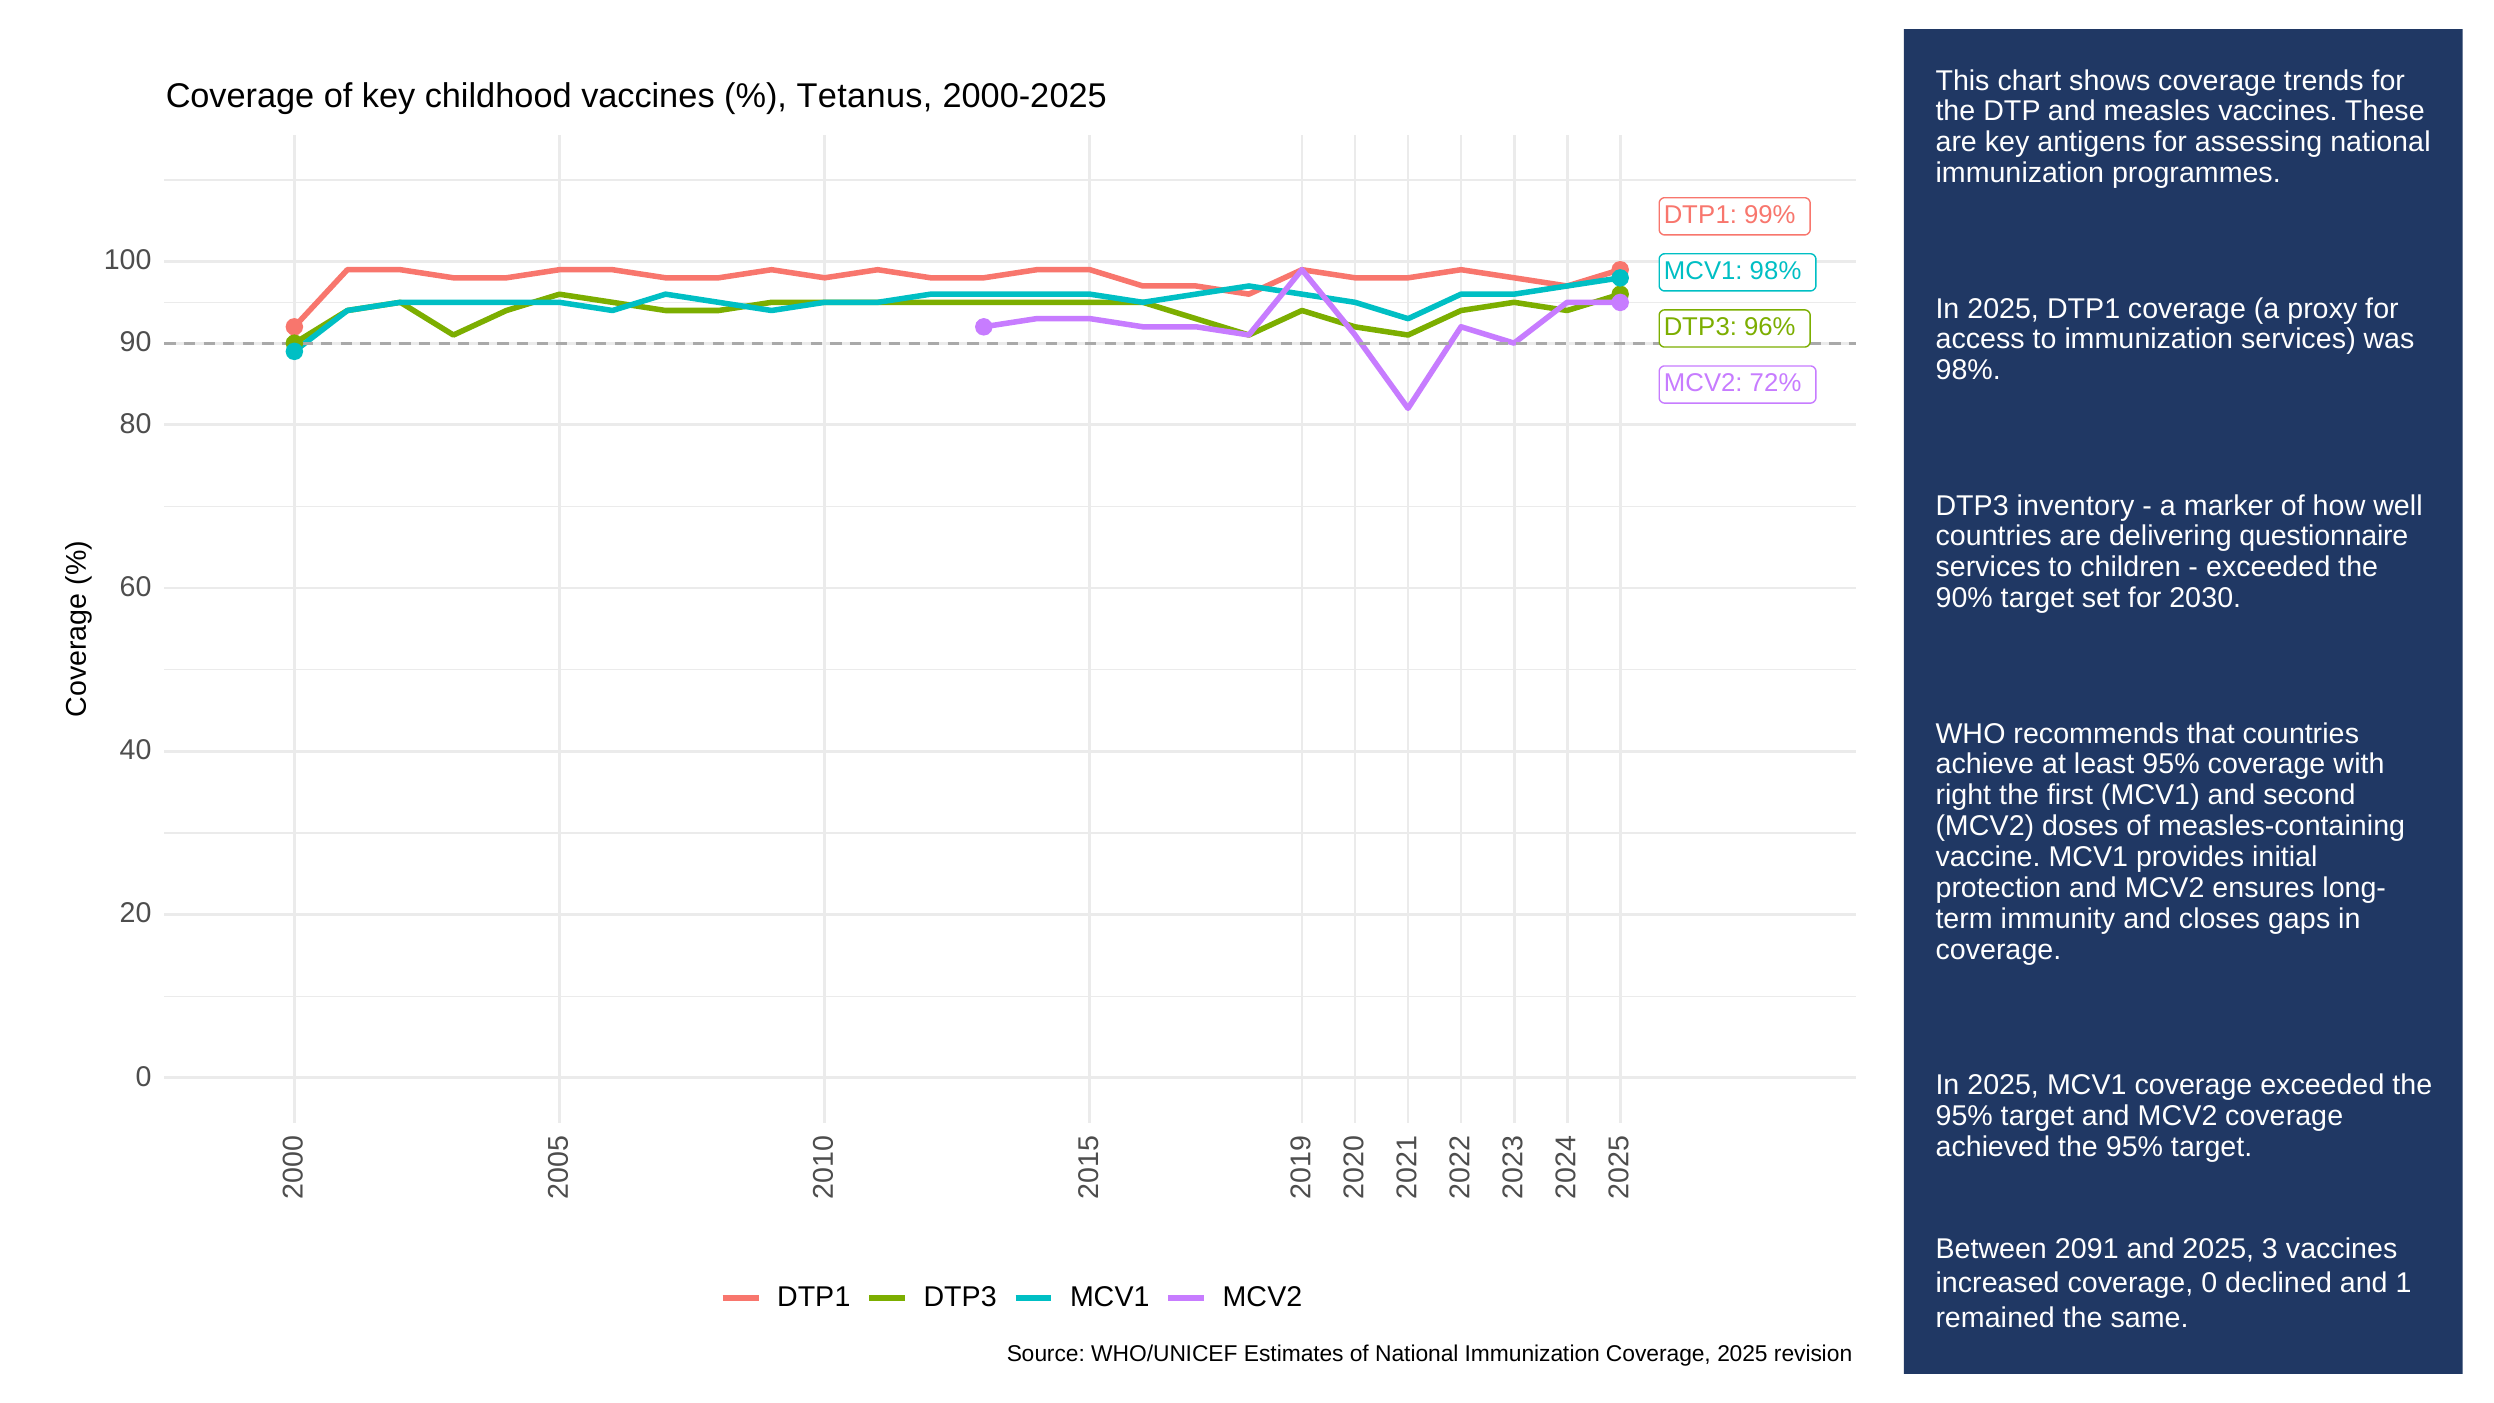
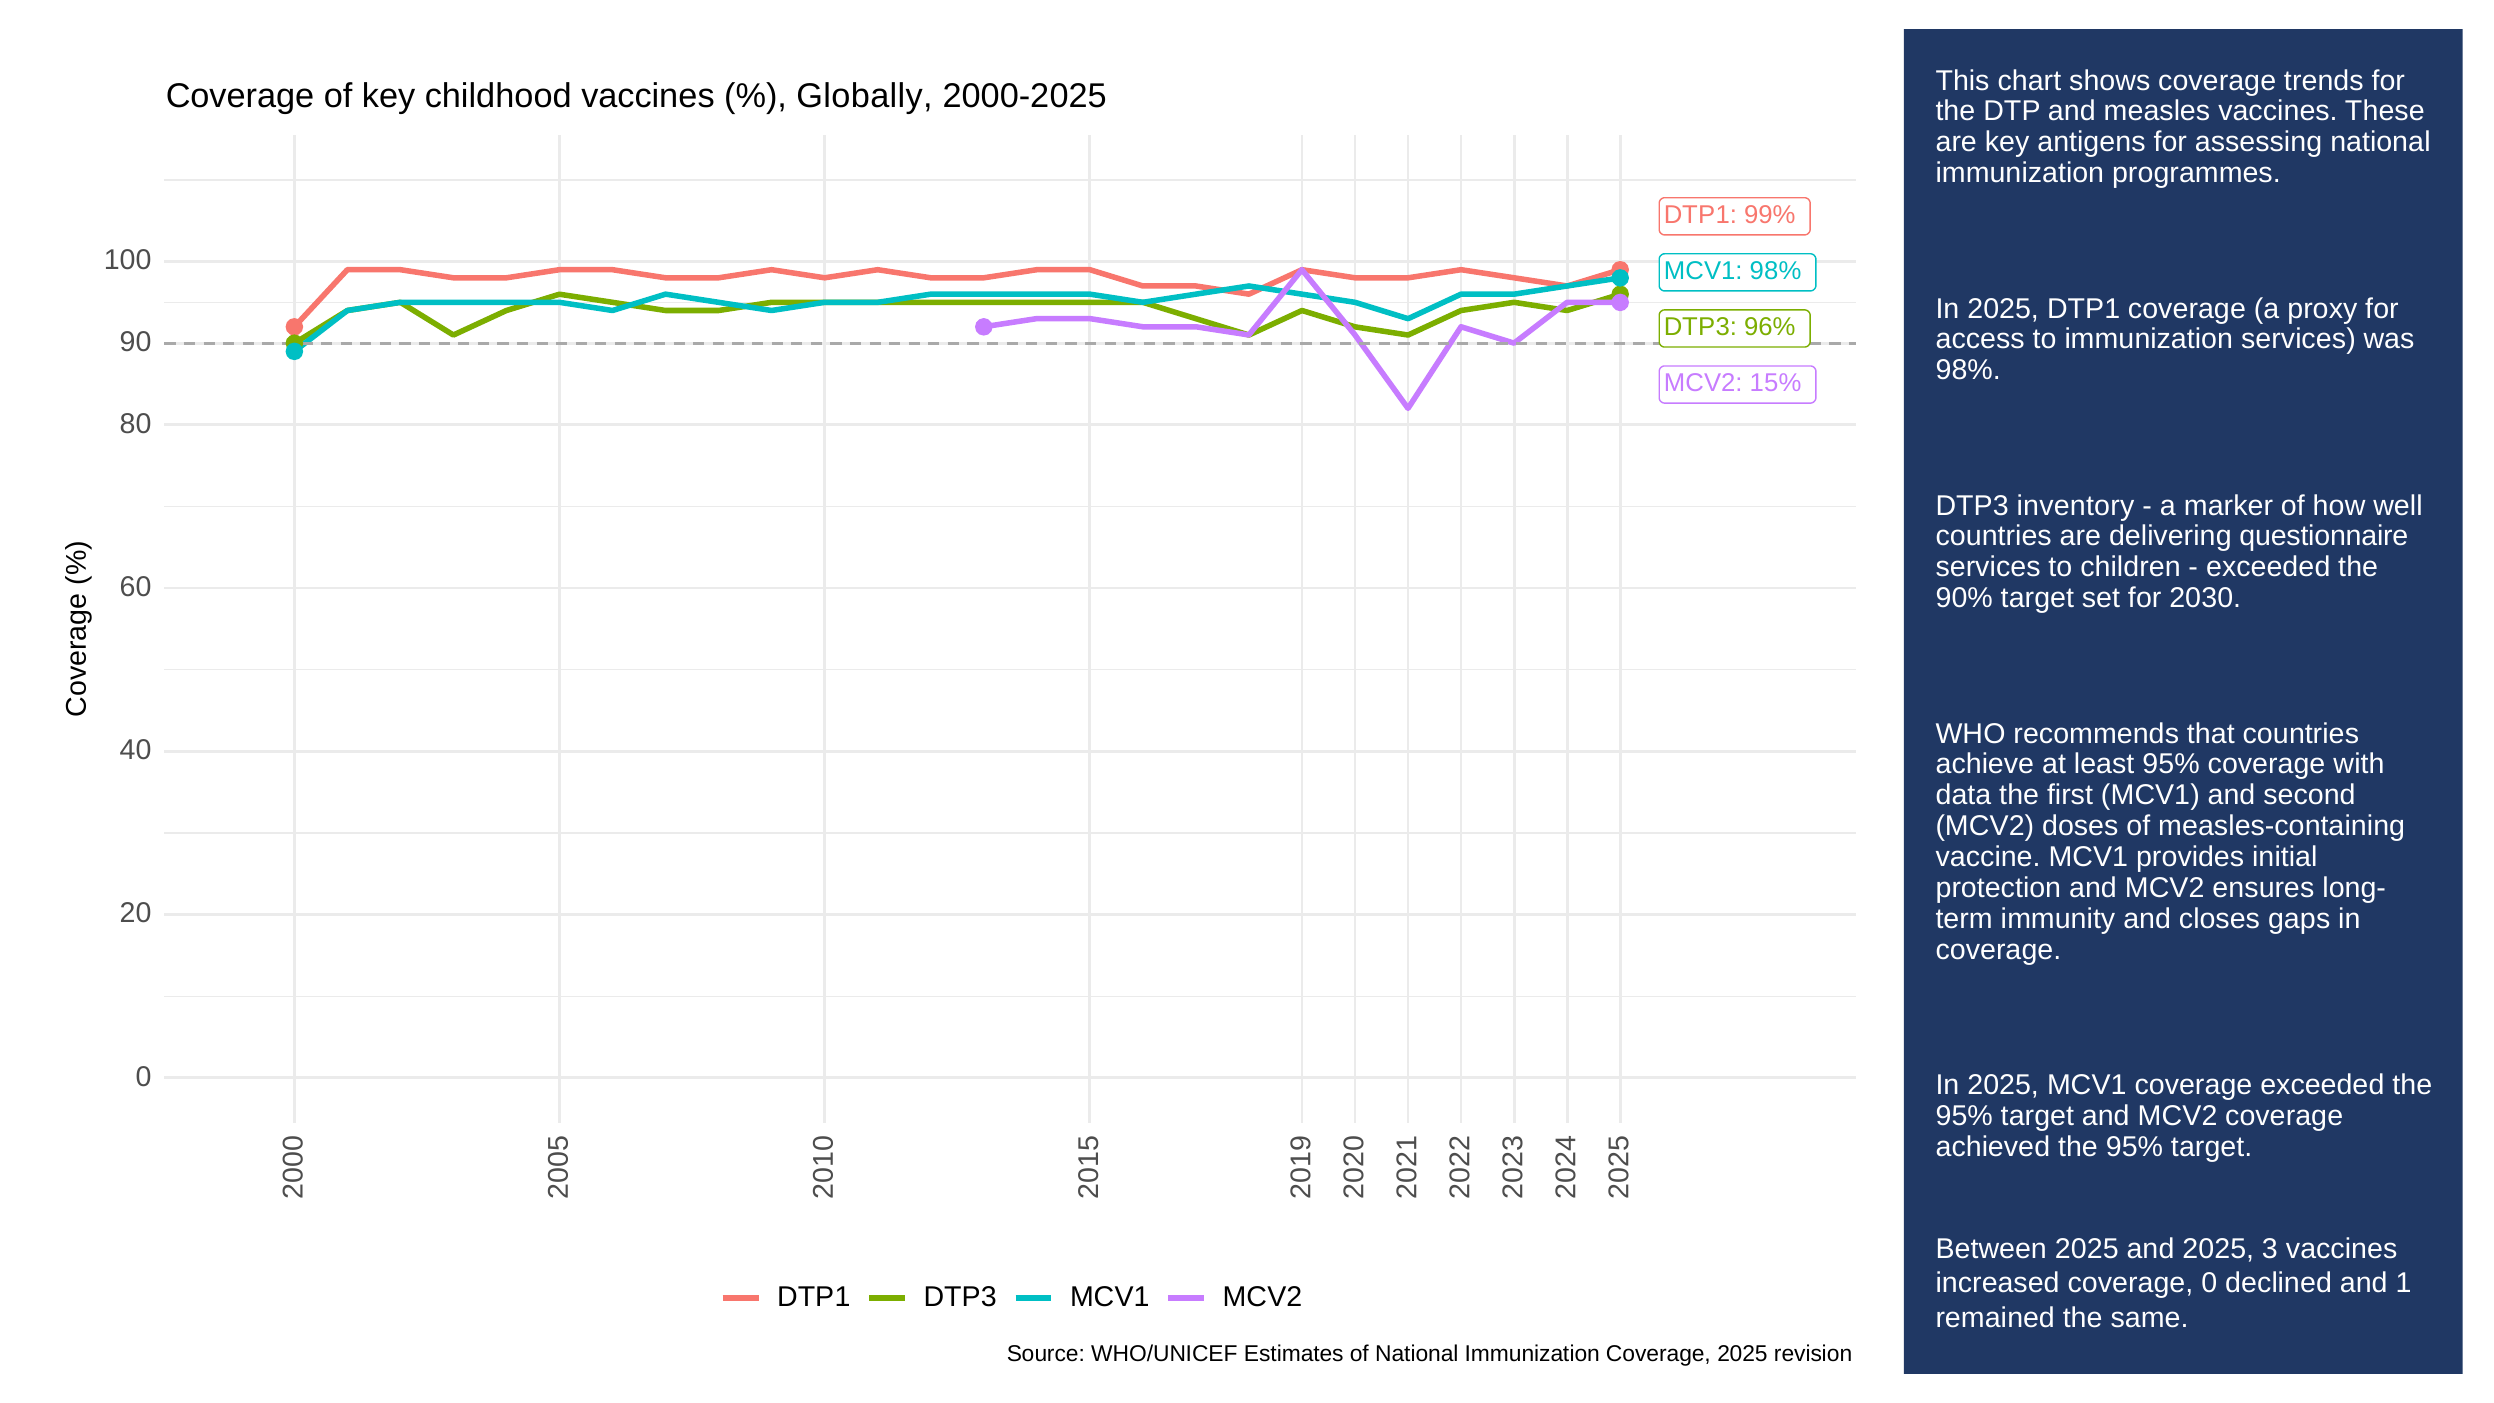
Tetanus: Tetanus -> Globally (865, 96)
72%: 72% -> 15% (1776, 383)
right: right -> data (1963, 795)
Between 2091: 2091 -> 2025 (2087, 1249)
